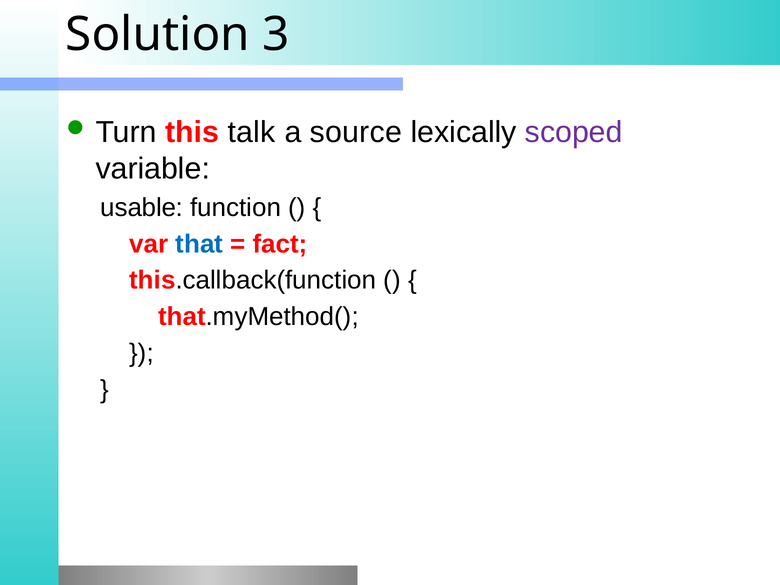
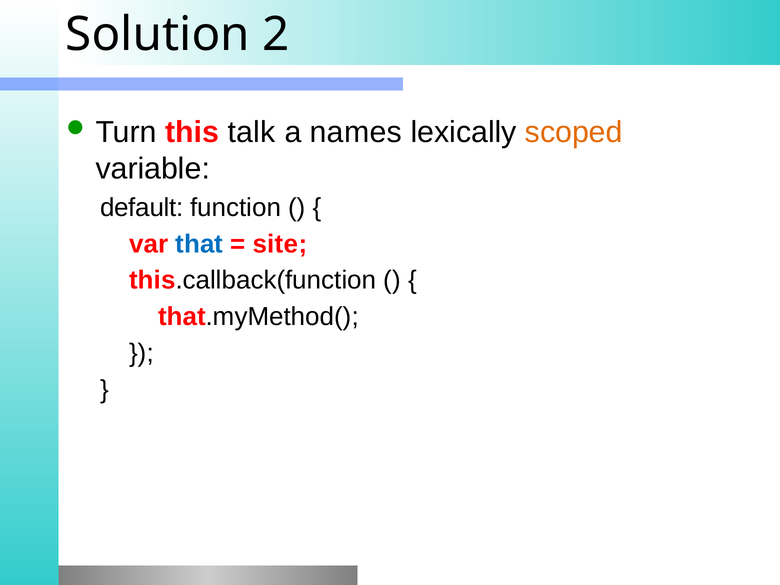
3: 3 -> 2 (276, 35)
source: source -> names (356, 132)
scoped colour: purple -> orange (574, 132)
usable: usable -> default (142, 208)
fact: fact -> site (280, 244)
